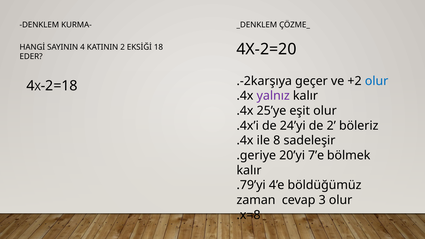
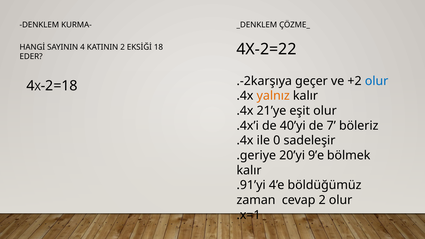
4X-2=20: 4X-2=20 -> 4X-2=22 (267, 49)
yalnız colour: purple -> orange (273, 96)
25’ye: 25’ye -> 21’ye (271, 111)
24’yi: 24’yi -> 40’yi (293, 126)
de 2: 2 -> 7 (331, 126)
8: 8 -> 0 (277, 141)
7’e: 7’e -> 9’e (316, 155)
.79’yi: .79’yi -> .91’yi (251, 185)
cevap 3: 3 -> 2 (322, 200)
.x=8: .x=8 -> .x=1 (249, 215)
